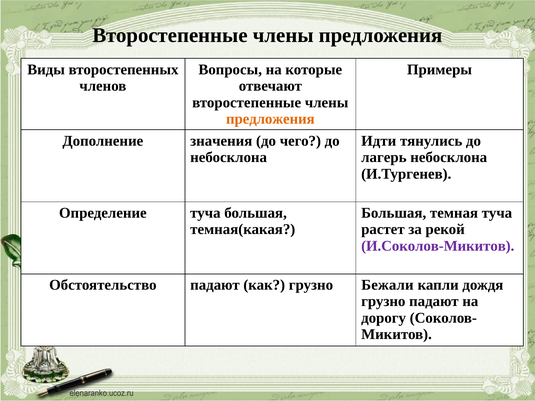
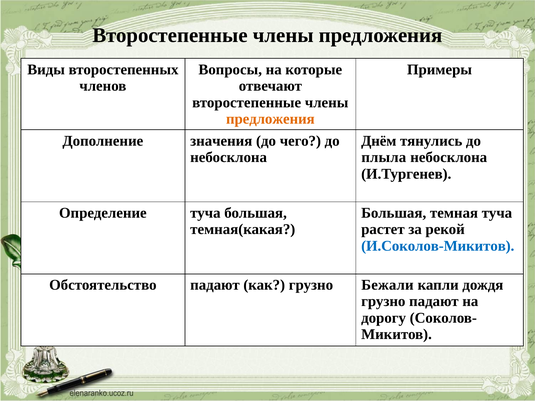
Идти: Идти -> Днём (379, 141)
лагерь: лагерь -> плыла (384, 157)
И.Соколов-Микитов colour: purple -> blue (438, 246)
